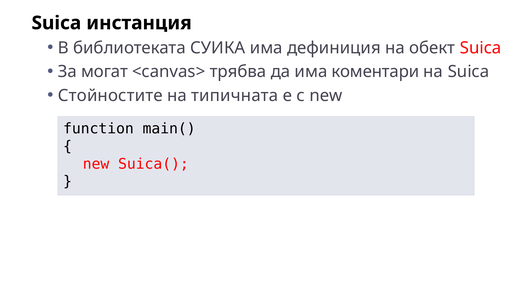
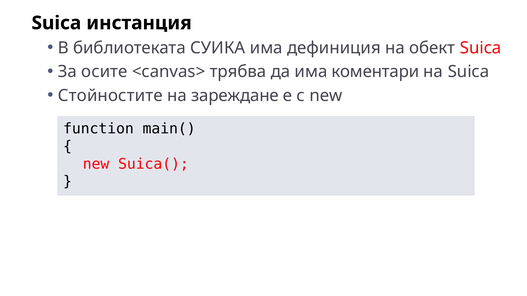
могат: могат -> осите (104, 72)
типичната: типичната -> зареждане (235, 96)
